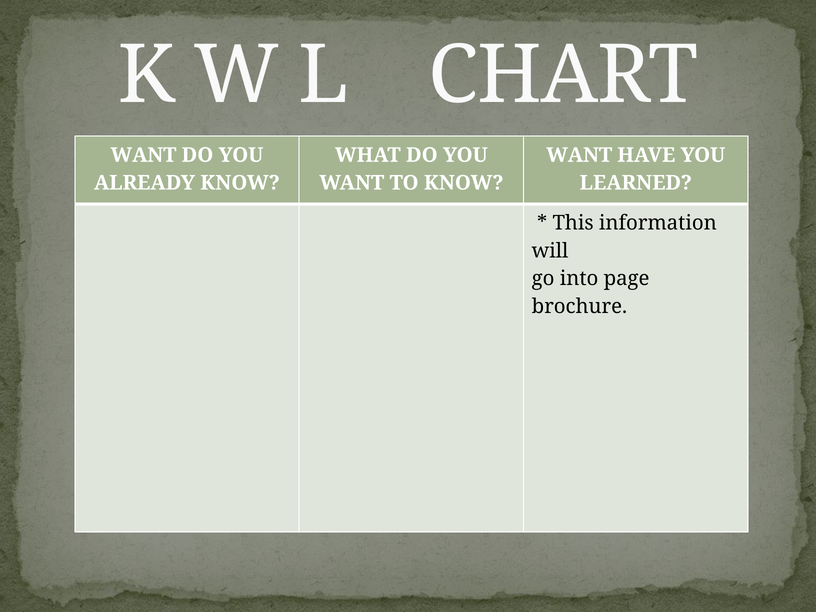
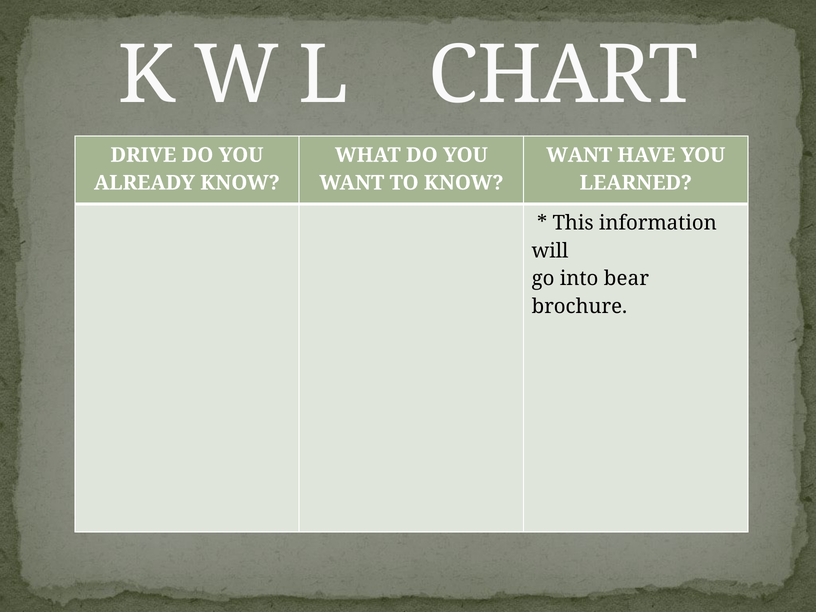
WANT: WANT -> DRIVE (143, 155)
page: page -> bear (626, 279)
